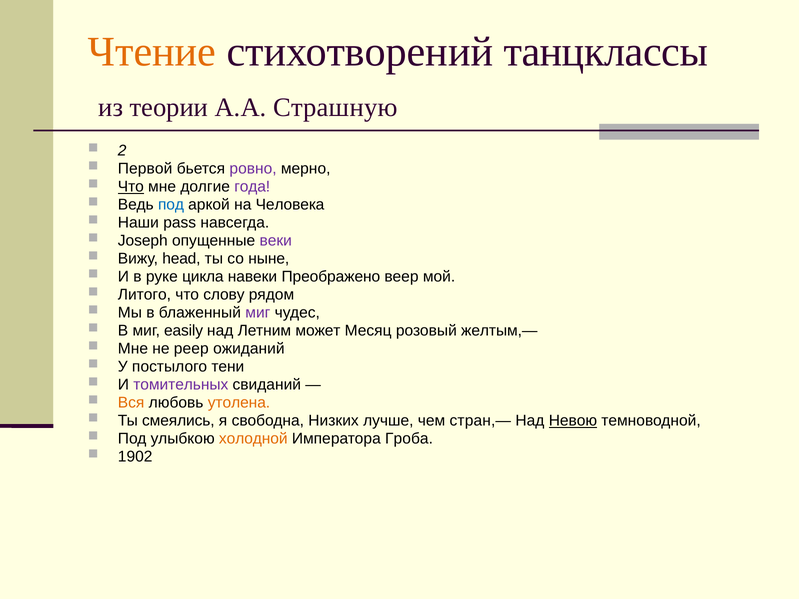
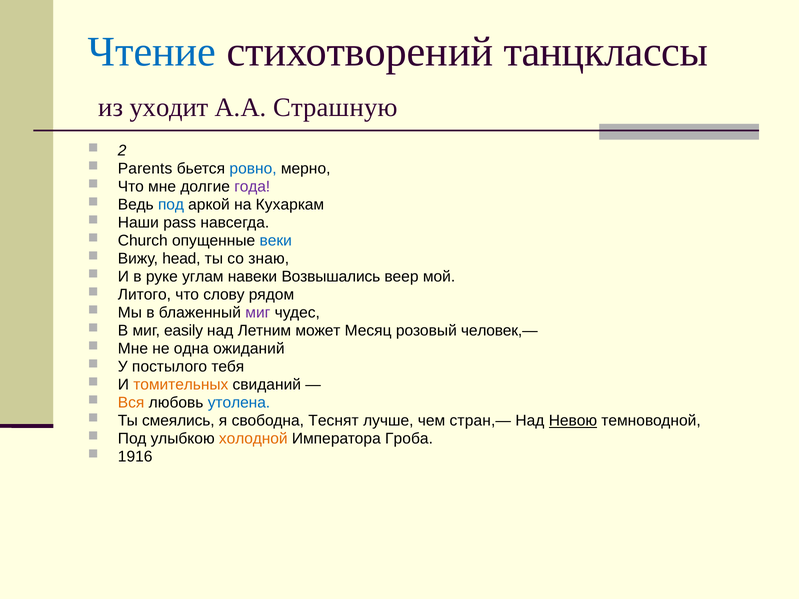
Чтение colour: orange -> blue (152, 52)
теории: теории -> уходит (169, 108)
Первой: Первой -> Parents (145, 169)
ровно colour: purple -> blue (253, 169)
Что underline: present -> none (131, 187)
Человека: Человека -> Кухаркам (290, 205)
Joseph: Joseph -> Church (143, 241)
веки colour: purple -> blue (276, 241)
ныне: ныне -> знаю (269, 259)
цикла: цикла -> углам (203, 277)
Преображено: Преображено -> Возвышались (331, 277)
желтым,—: желтым,— -> человек,— (499, 331)
peep: peep -> одна (191, 349)
тени: тени -> тебя (228, 367)
томительных colour: purple -> orange (181, 385)
утолена colour: orange -> blue (239, 403)
Низких: Низких -> Теснят (334, 421)
1902: 1902 -> 1916 (135, 457)
